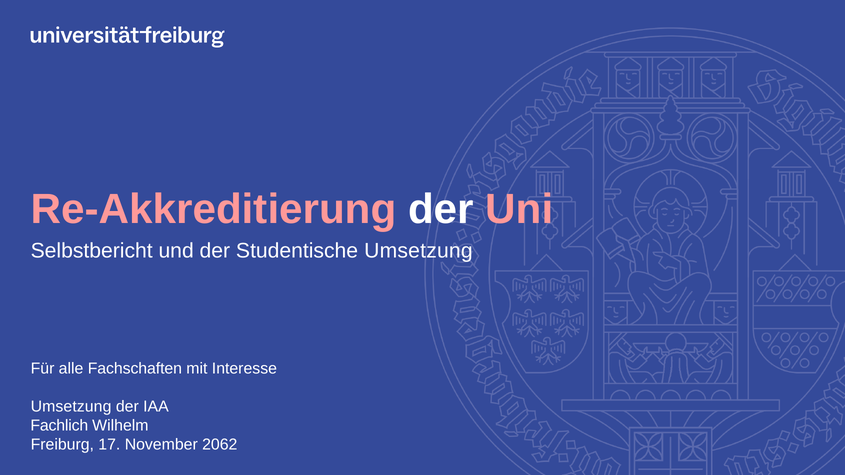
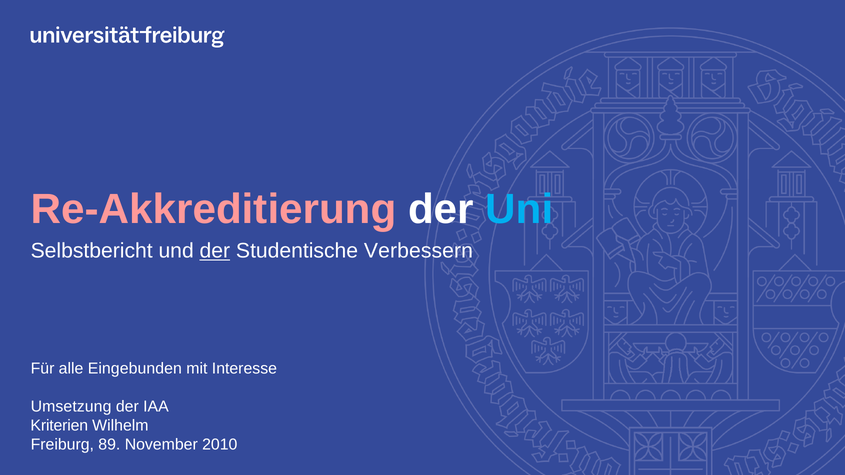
Uni colour: pink -> light blue (519, 209)
der underline: none -> present (215, 251)
Studentische Umsetzung: Umsetzung -> Verbessern (418, 251)
Fachschaften: Fachschaften -> Eingebunden (135, 369)
Fachlich: Fachlich -> Kriterien (59, 426)
17: 17 -> 89 (109, 445)
2062: 2062 -> 2010 (220, 445)
